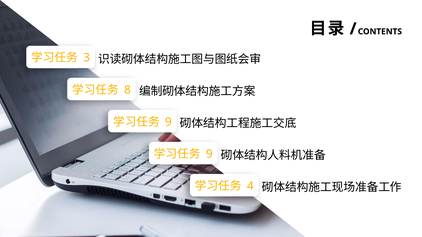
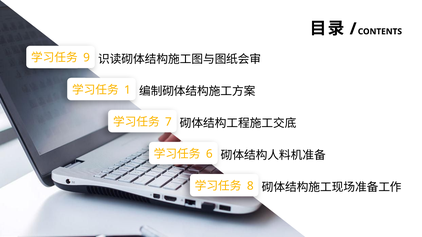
3: 3 -> 9 (87, 58)
8: 8 -> 1 (127, 90)
9: 9 -> 7 (168, 122)
9: 9 -> 6 (209, 154)
4: 4 -> 8 (250, 186)
